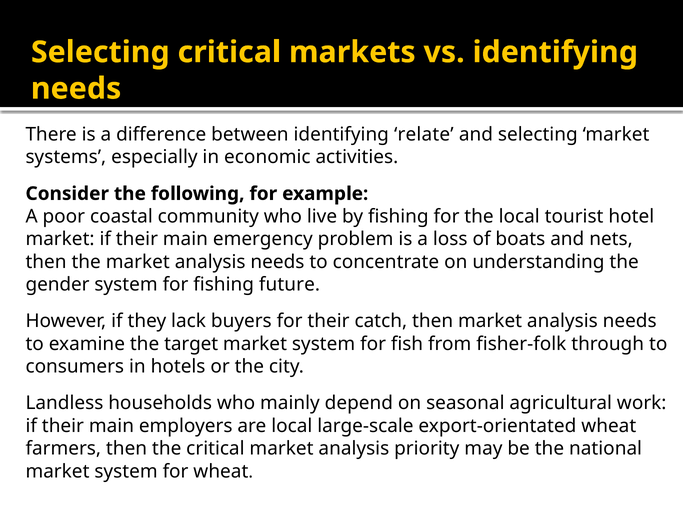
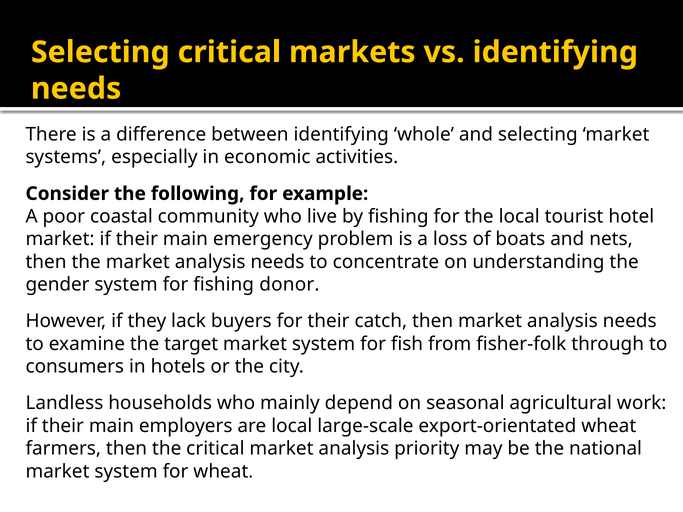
relate: relate -> whole (424, 135)
future: future -> donor (289, 285)
